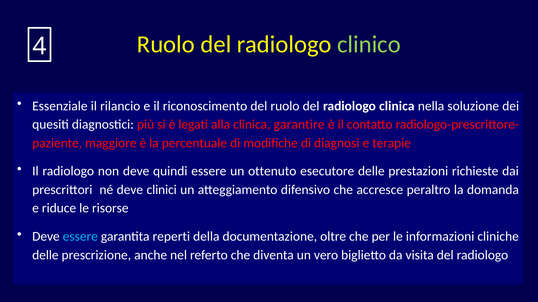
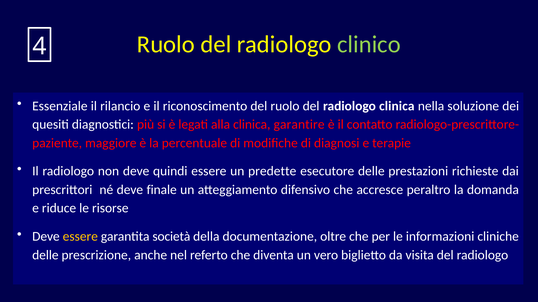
ottenuto: ottenuto -> predette (272, 172)
clinici: clinici -> finale (162, 190)
essere colour: light blue -> yellow (80, 237)
reperti: reperti -> società (171, 237)
